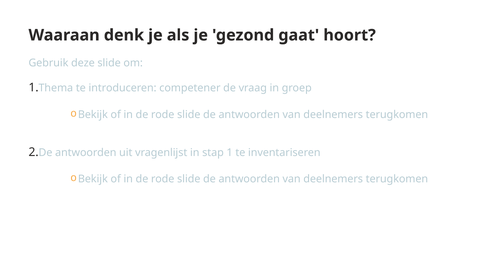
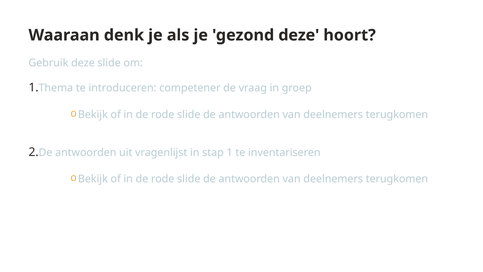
gezond gaat: gaat -> deze (299, 35)
